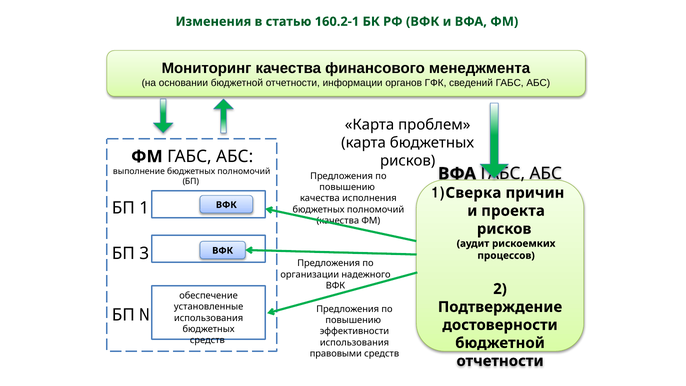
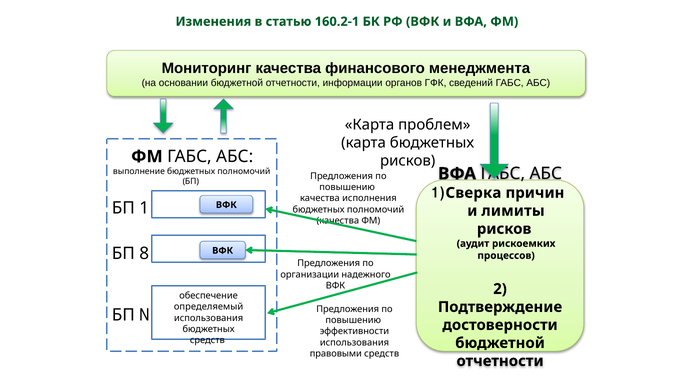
проекта: проекта -> лимиты (513, 211)
3: 3 -> 8 (144, 253)
установленные: установленные -> определяемый (209, 307)
